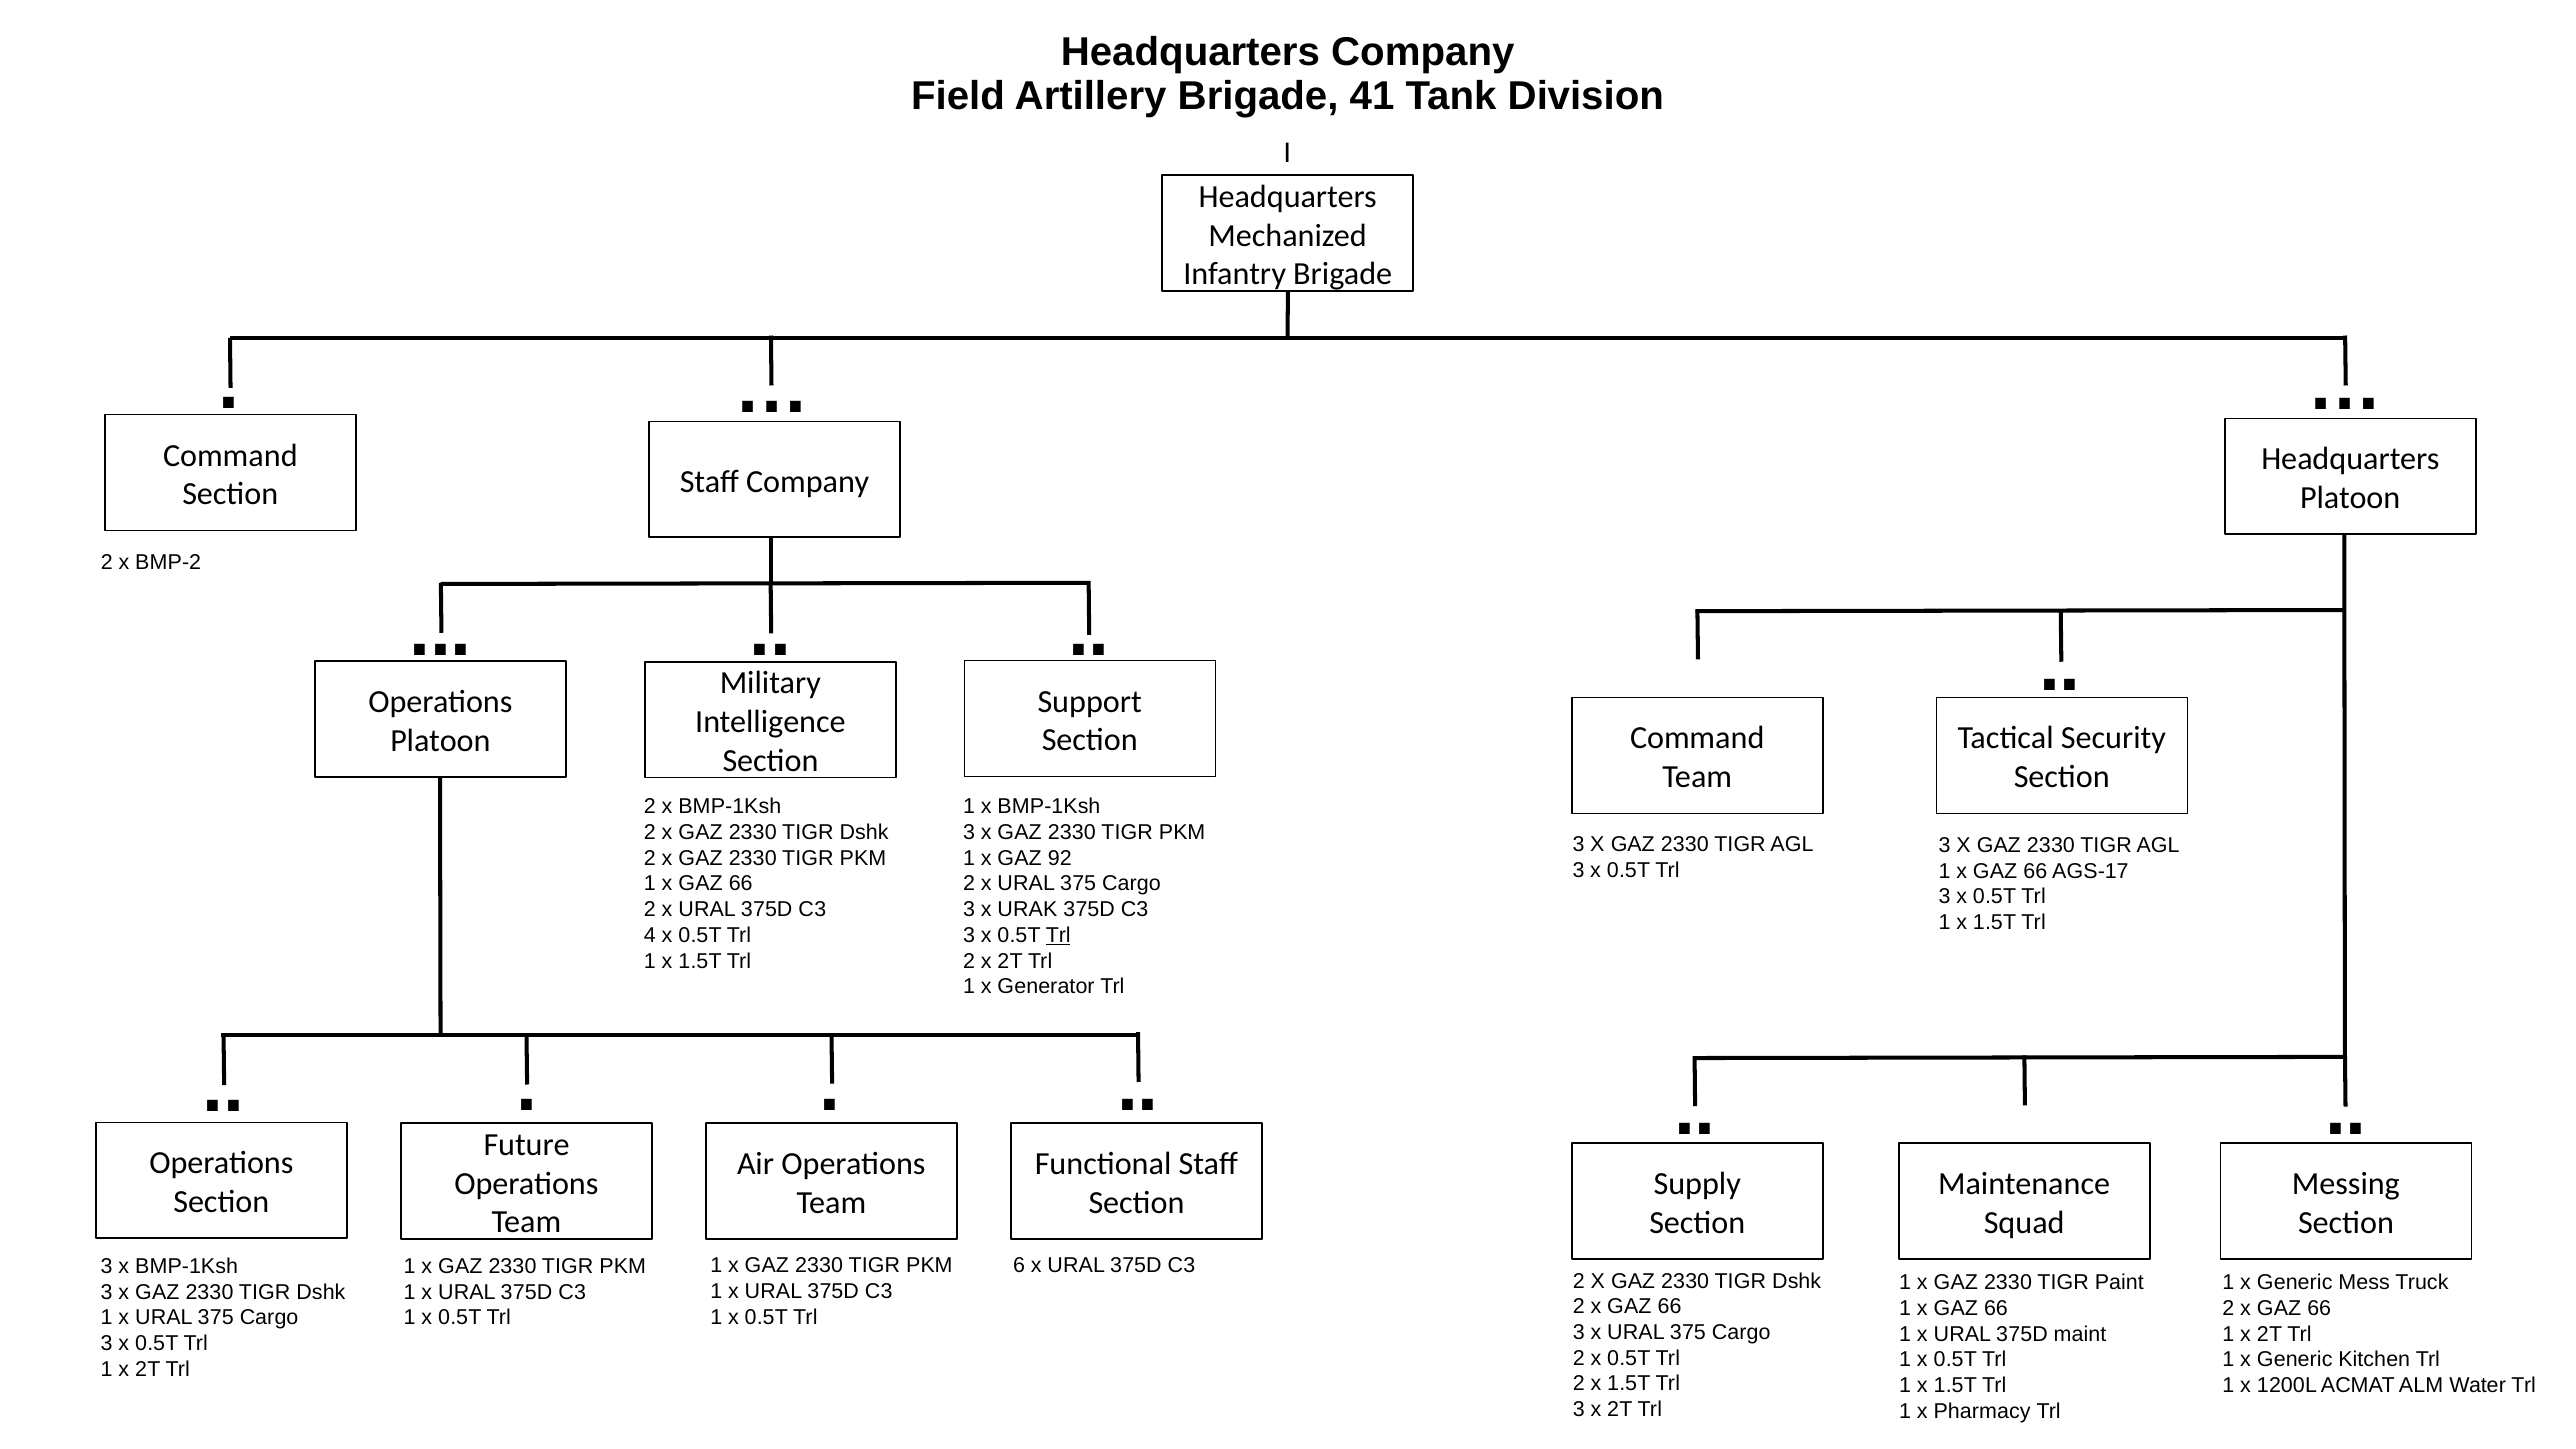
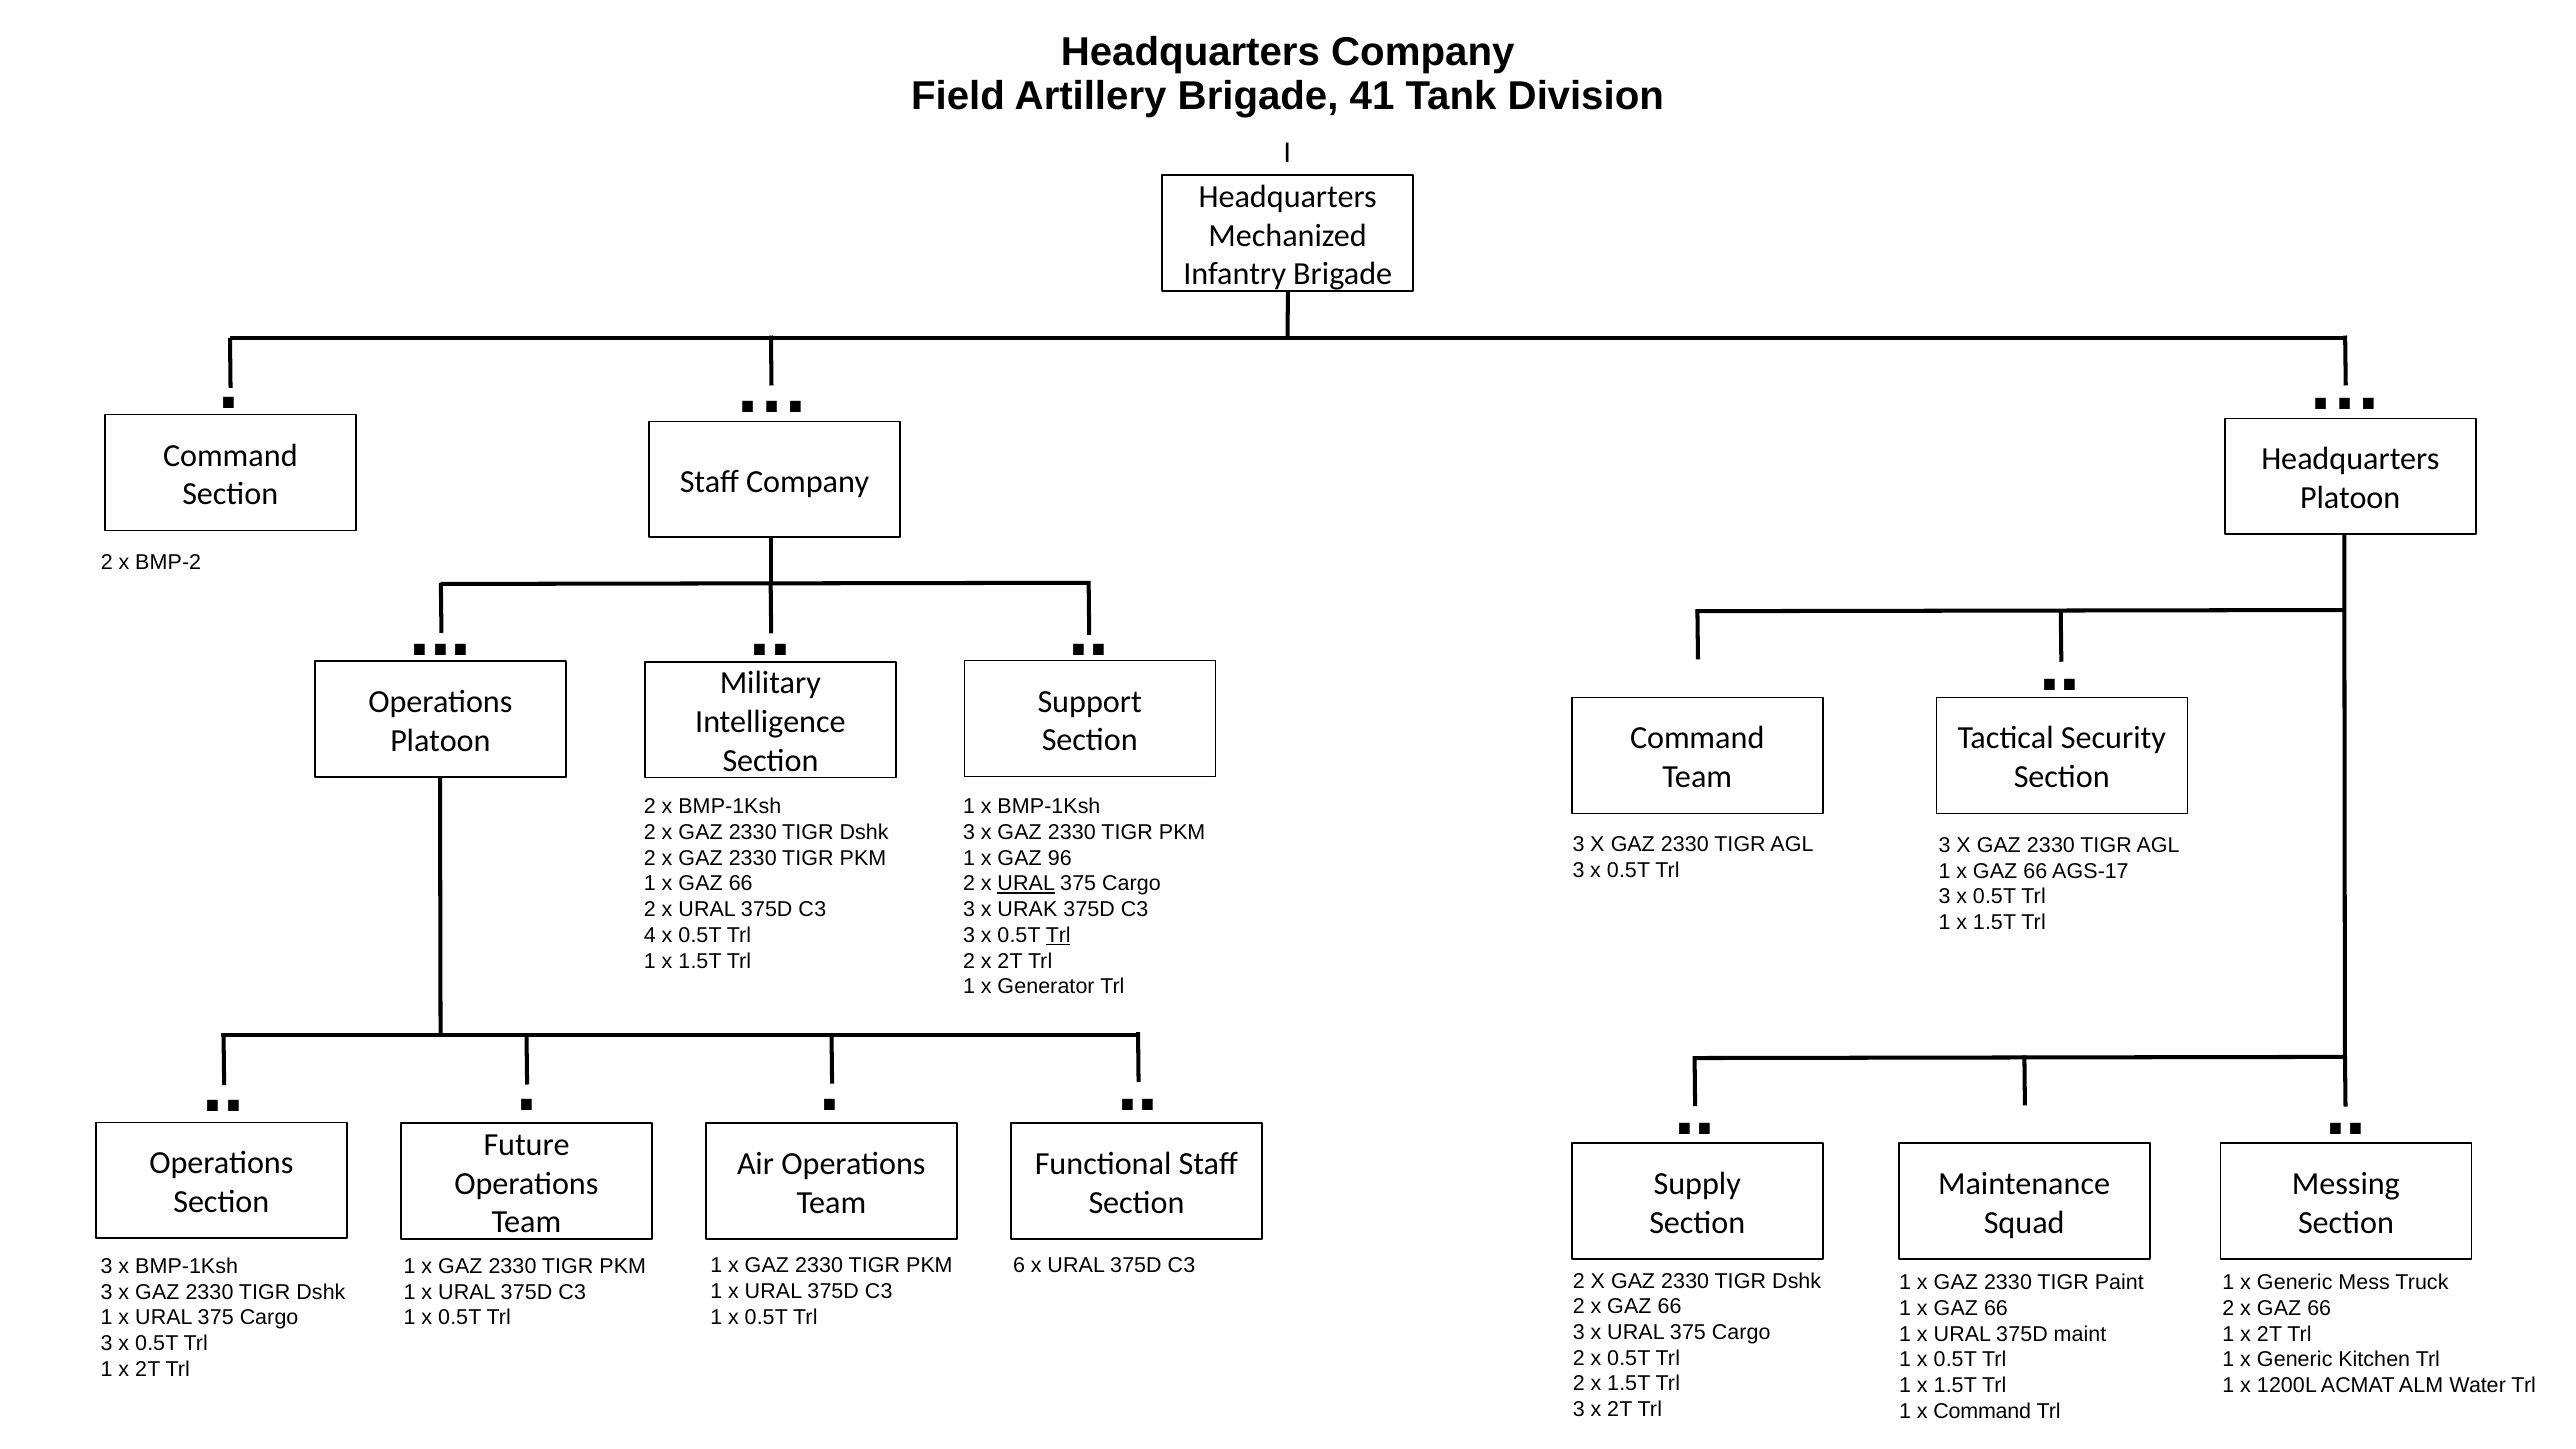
92: 92 -> 96 (1060, 858)
URAL underline: none -> present (1026, 884)
x Pharmacy: Pharmacy -> Command (1982, 1411)
